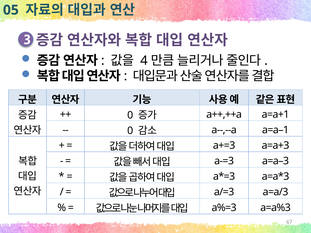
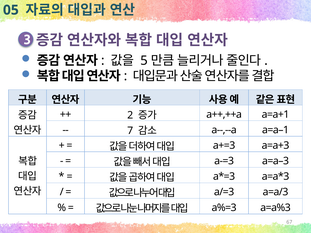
4: 4 -> 5 (144, 61)
0: 0 -> 2 (130, 115)
0: 0 -> 7 (130, 131)
